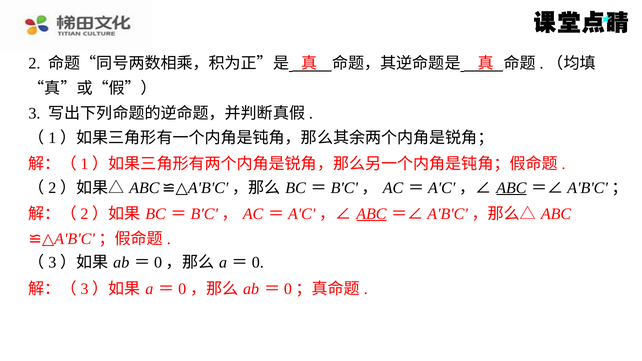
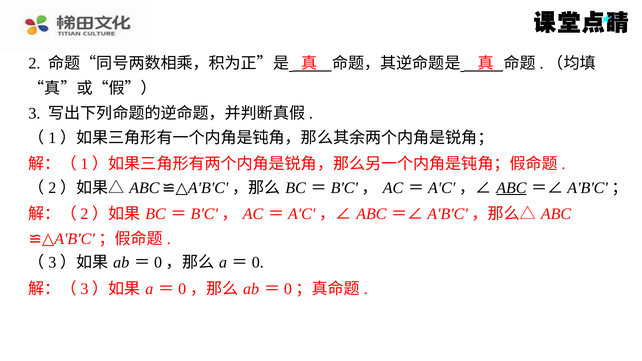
ABC underline: present -> none (371, 214)
